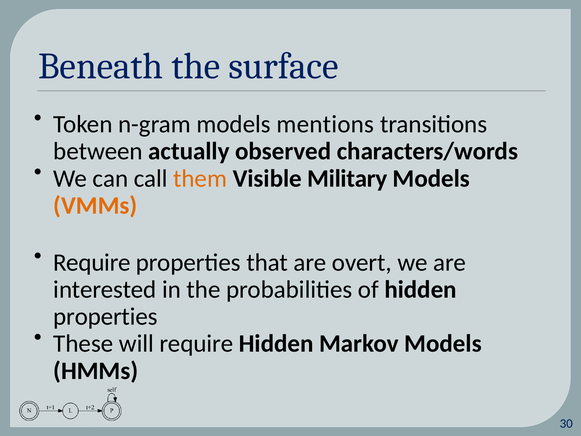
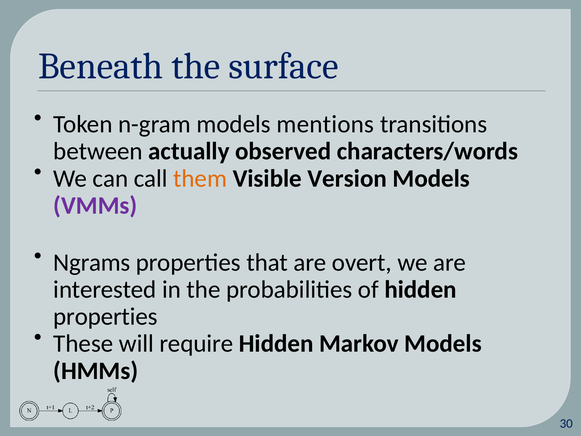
Military: Military -> Version (347, 178)
VMMs colour: orange -> purple (95, 205)
Require: Require -> Ngrams (92, 262)
